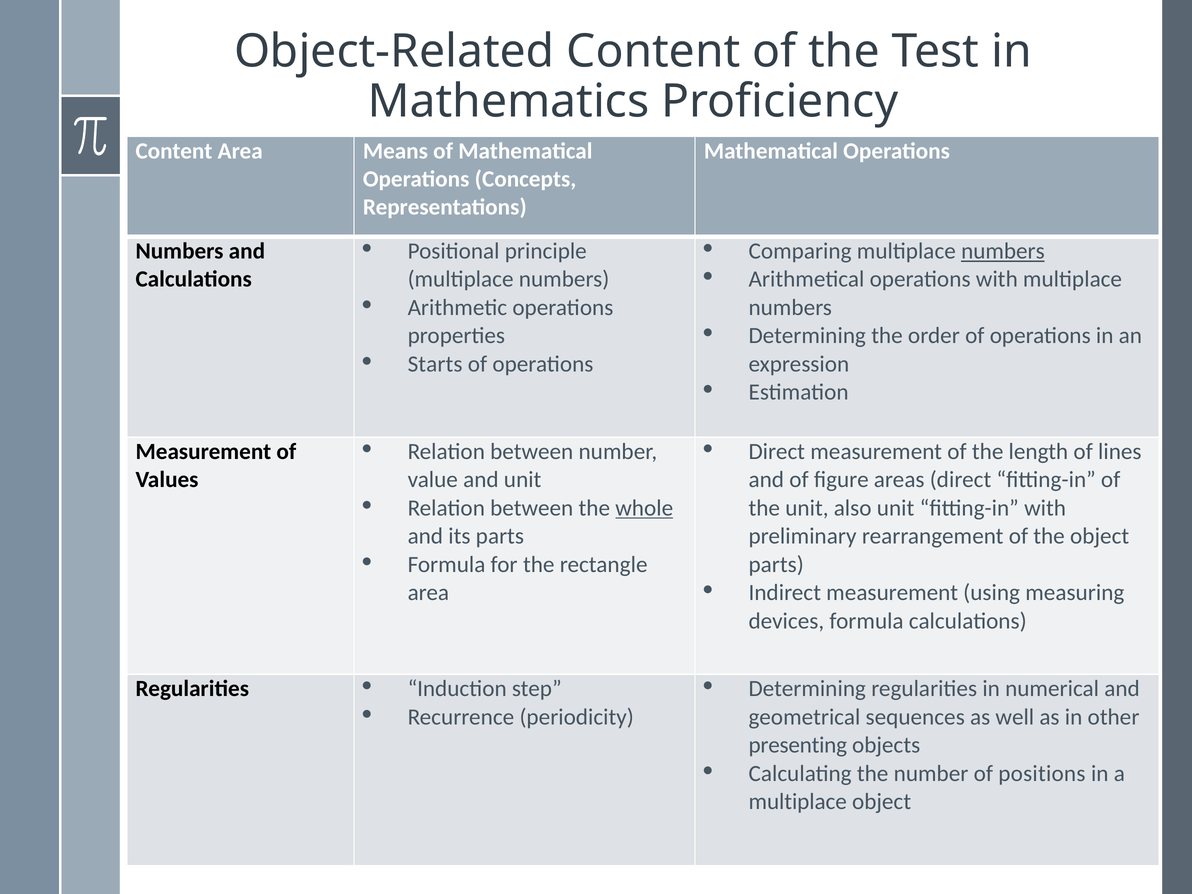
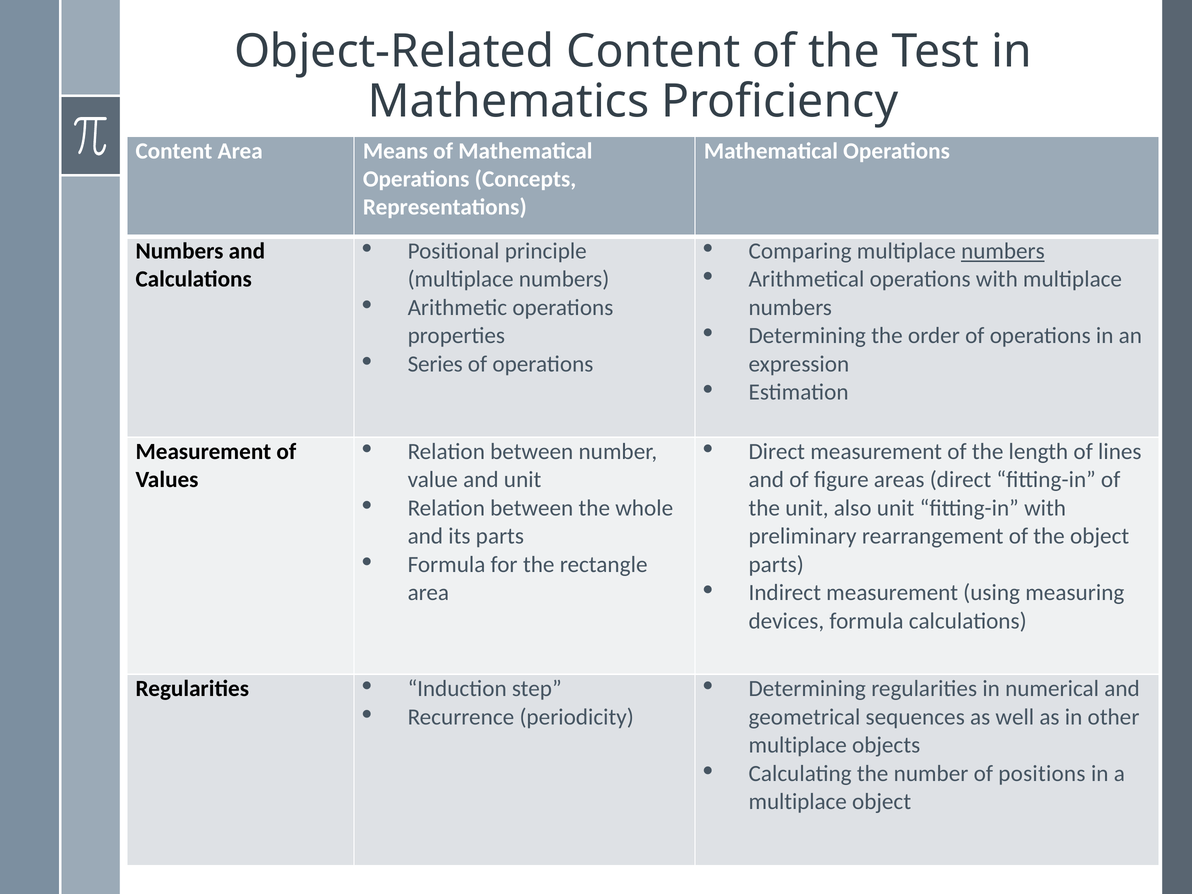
Starts: Starts -> Series (435, 364)
whole underline: present -> none (644, 508)
presenting: presenting -> multiplace (798, 745)
